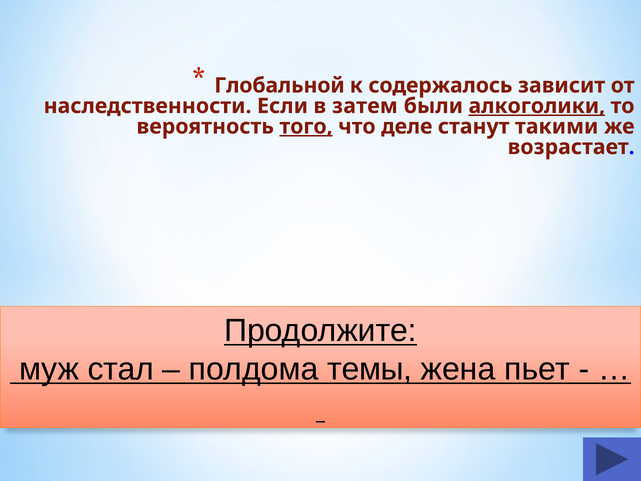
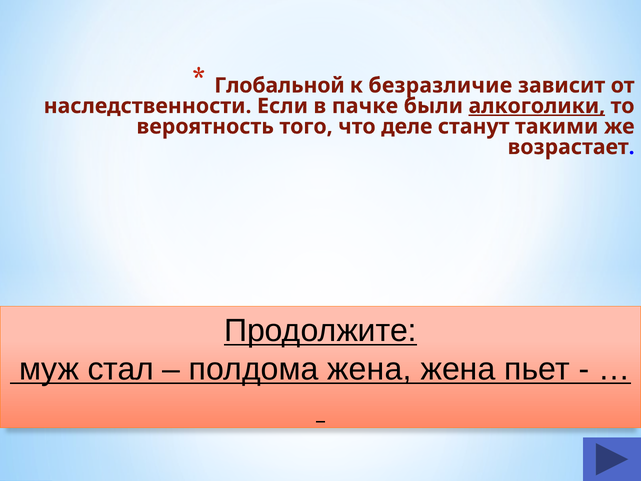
содержалось: содержалось -> безразличие (440, 85)
затем: затем -> пачке (365, 106)
того underline: present -> none (306, 126)
полдома темы: темы -> жена (369, 369)
